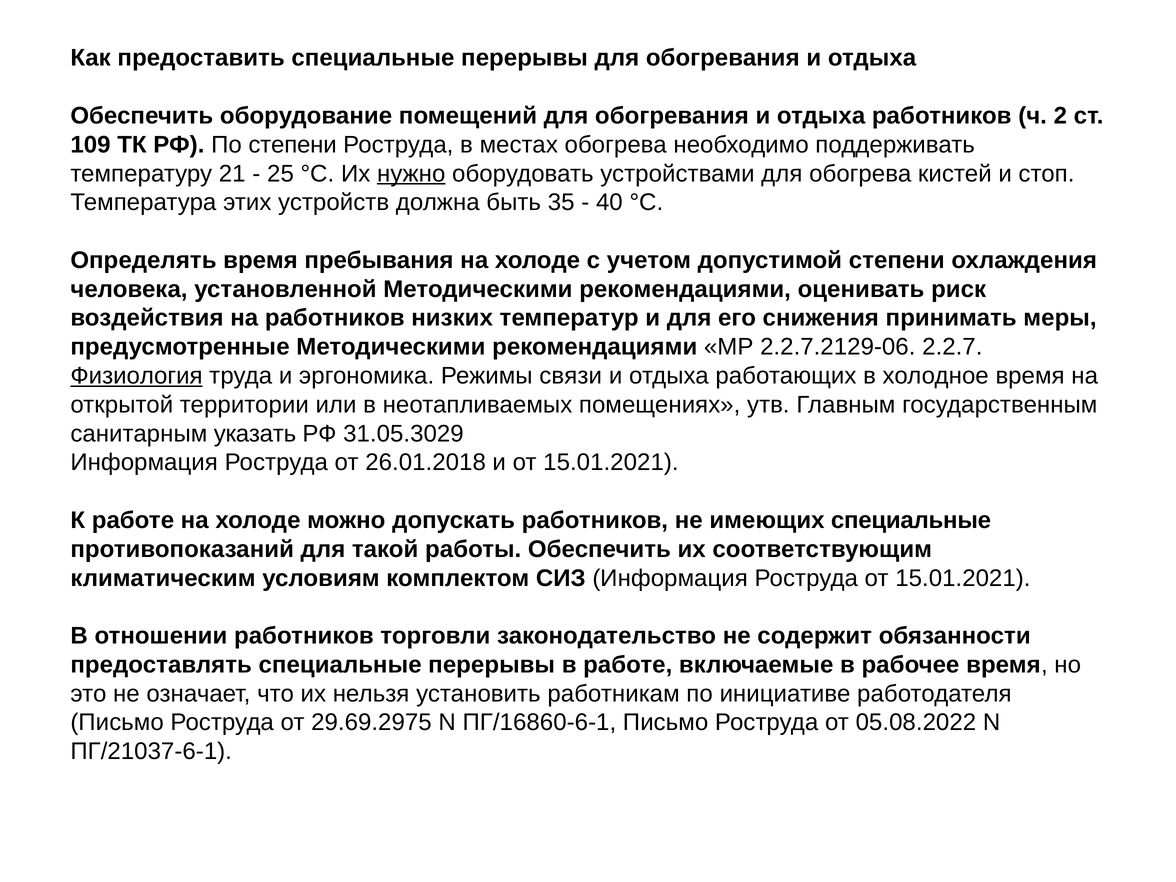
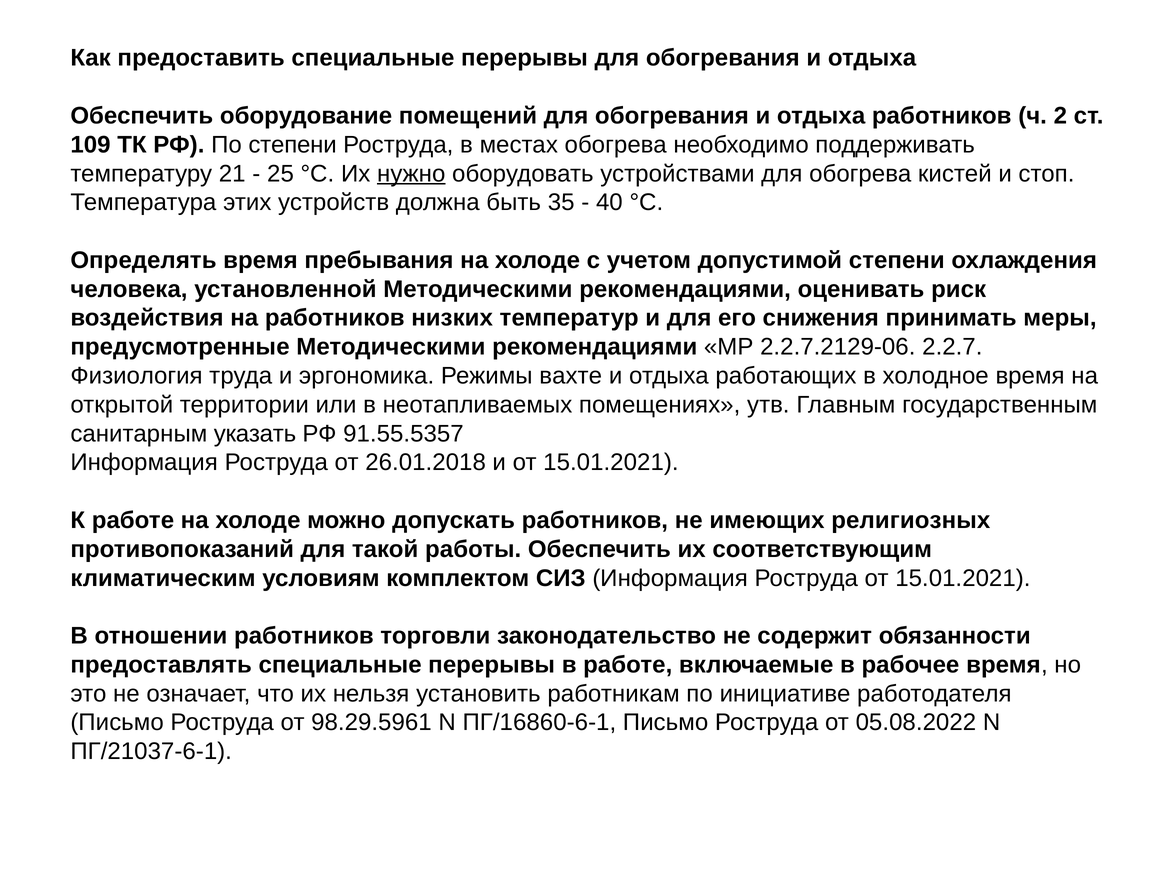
Физиология underline: present -> none (137, 376)
связи: связи -> вахте (571, 376)
31.05.3029: 31.05.3029 -> 91.55.5357 (403, 434)
имеющих специальные: специальные -> религиозных (911, 520)
29.69.2975: 29.69.2975 -> 98.29.5961 (371, 723)
